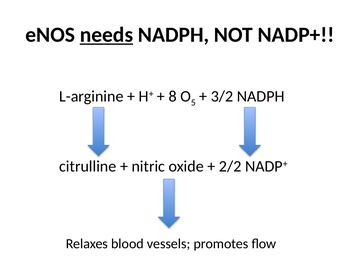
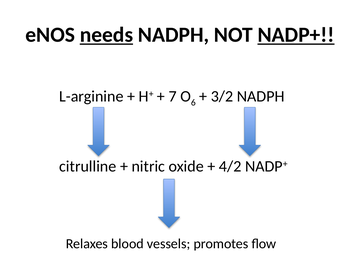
NADP+ underline: none -> present (296, 35)
8: 8 -> 7 (173, 96)
5: 5 -> 6 (193, 103)
2/2: 2/2 -> 4/2 (230, 166)
